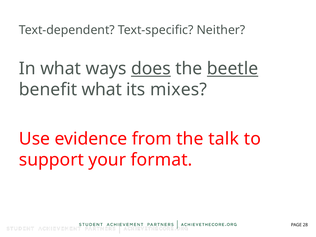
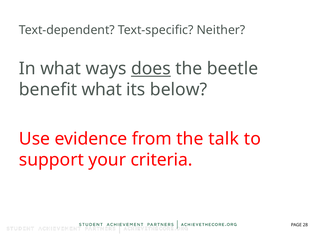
beetle underline: present -> none (233, 69)
mixes: mixes -> below (179, 90)
format: format -> criteria (162, 160)
